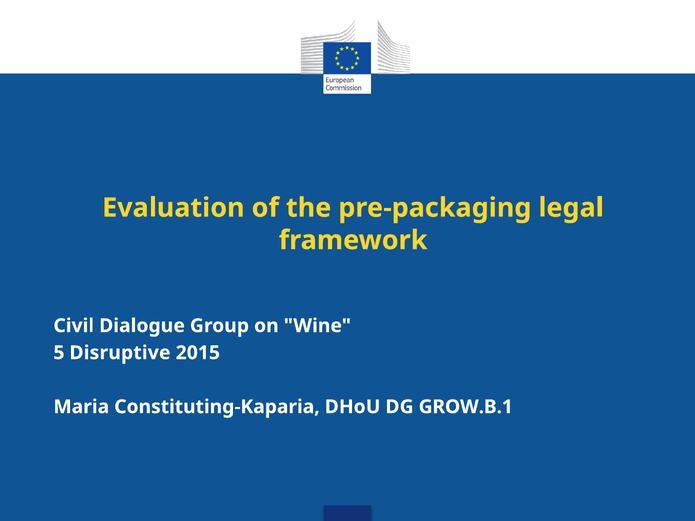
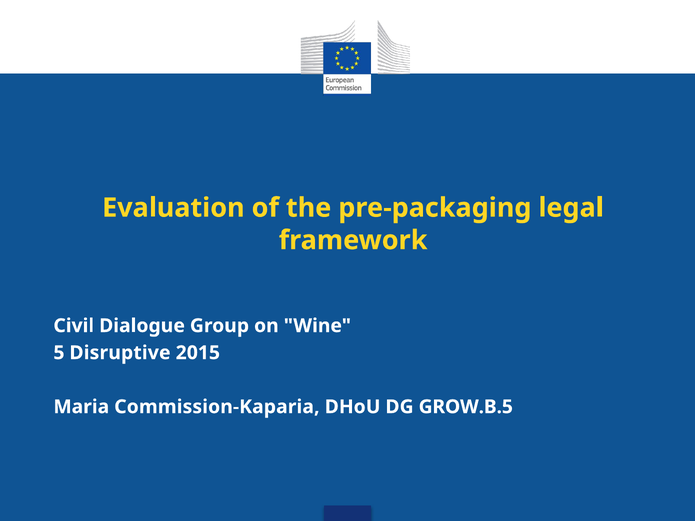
Constituting-Kaparia: Constituting-Kaparia -> Commission-Kaparia (217, 407)
GROW.B.1: GROW.B.1 -> GROW.B.5 (466, 407)
